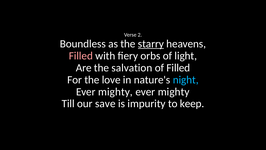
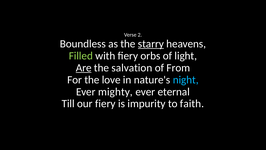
Filled colour: pink -> light green (81, 56)
Are underline: none -> present (84, 68)
of Filled: Filled -> From (178, 68)
mighty: mighty -> eternal (174, 92)
our save: save -> fiery (105, 103)
keep: keep -> faith (192, 103)
